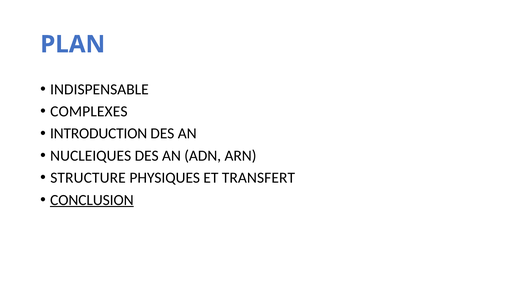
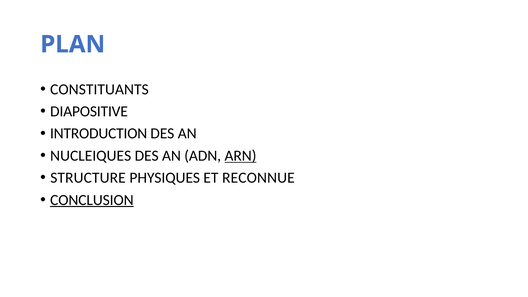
INDISPENSABLE: INDISPENSABLE -> CONSTITUANTS (99, 89)
COMPLEXES: COMPLEXES -> DIAPOSITIVE (89, 111)
ARN underline: none -> present (240, 156)
TRANSFERT: TRANSFERT -> RECONNUE (258, 178)
